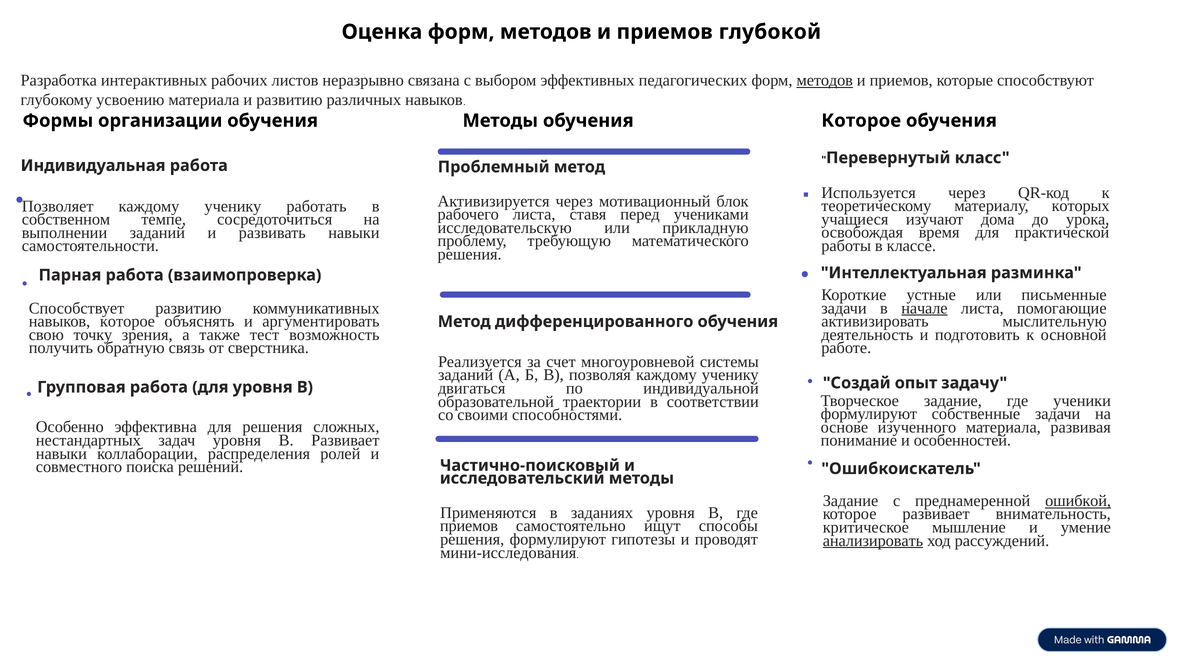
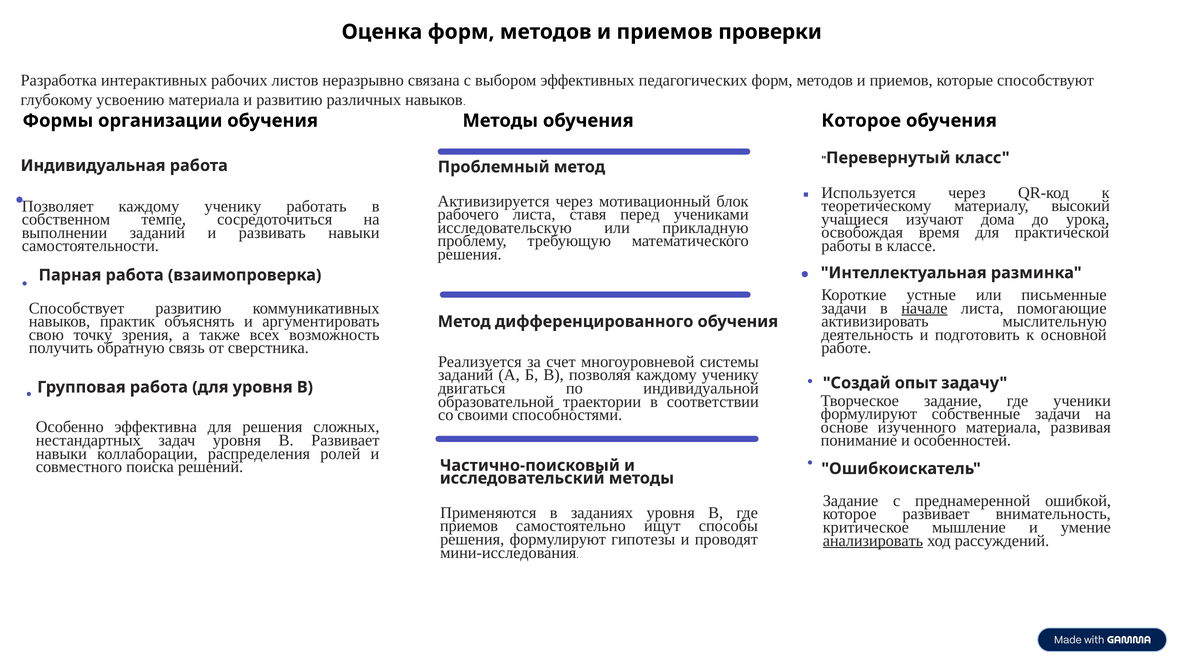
глубокой: глубокой -> проверки (770, 32)
методов underline: present -> none (825, 80)
которых: которых -> высокий (1081, 206)
навыков которое: которое -> практик (128, 322)
тест: тест -> всех (265, 335)
ошибкой underline: present -> none (1078, 501)
